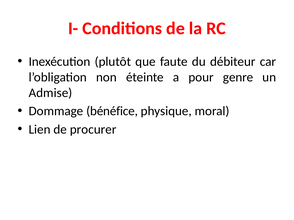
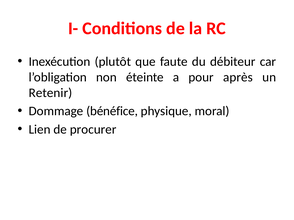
genre: genre -> après (238, 77)
Admise: Admise -> Retenir (50, 93)
